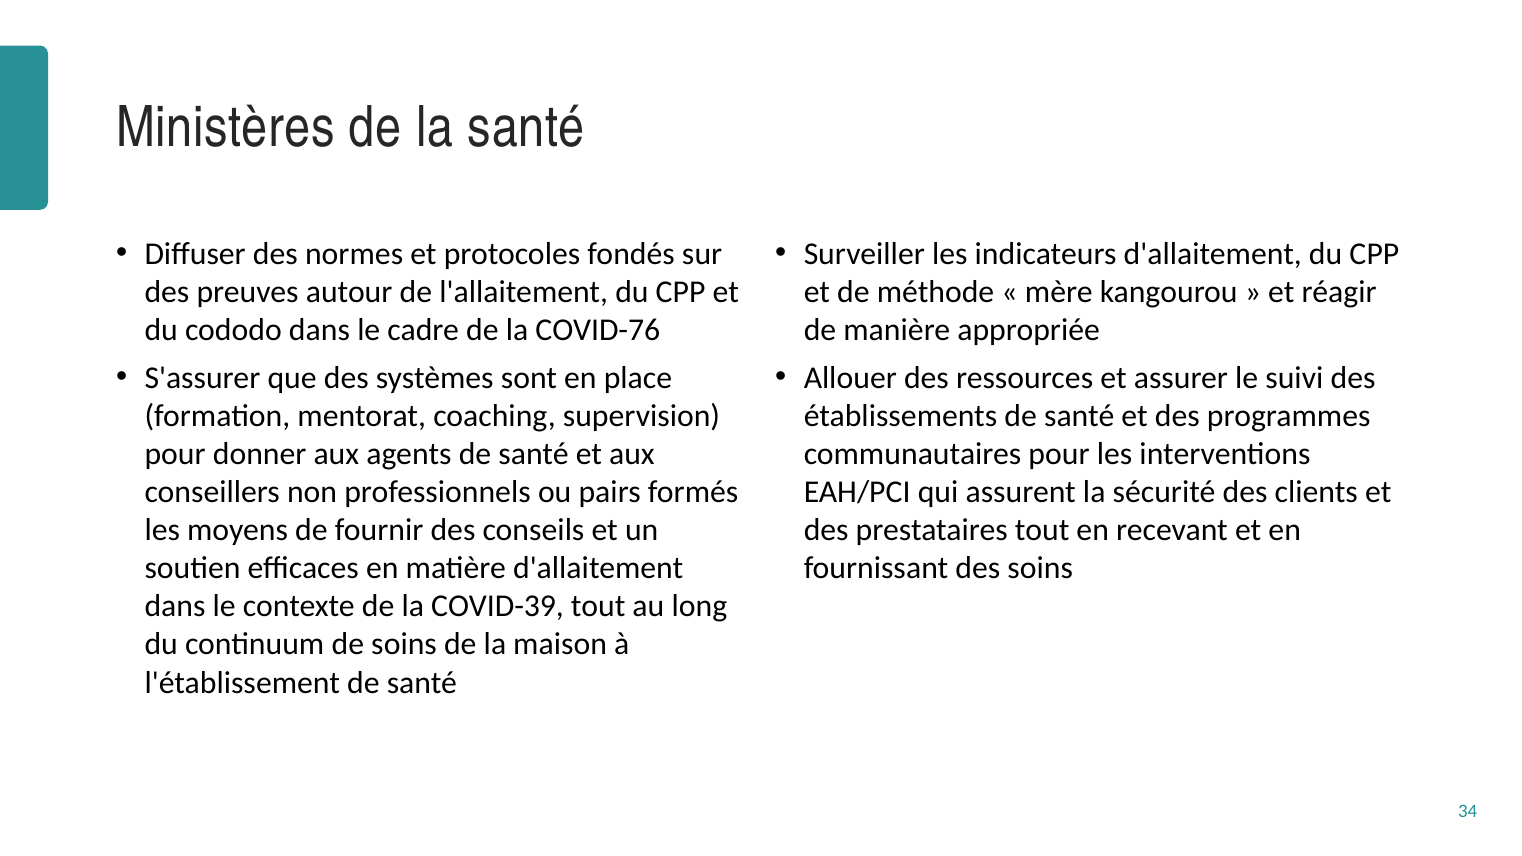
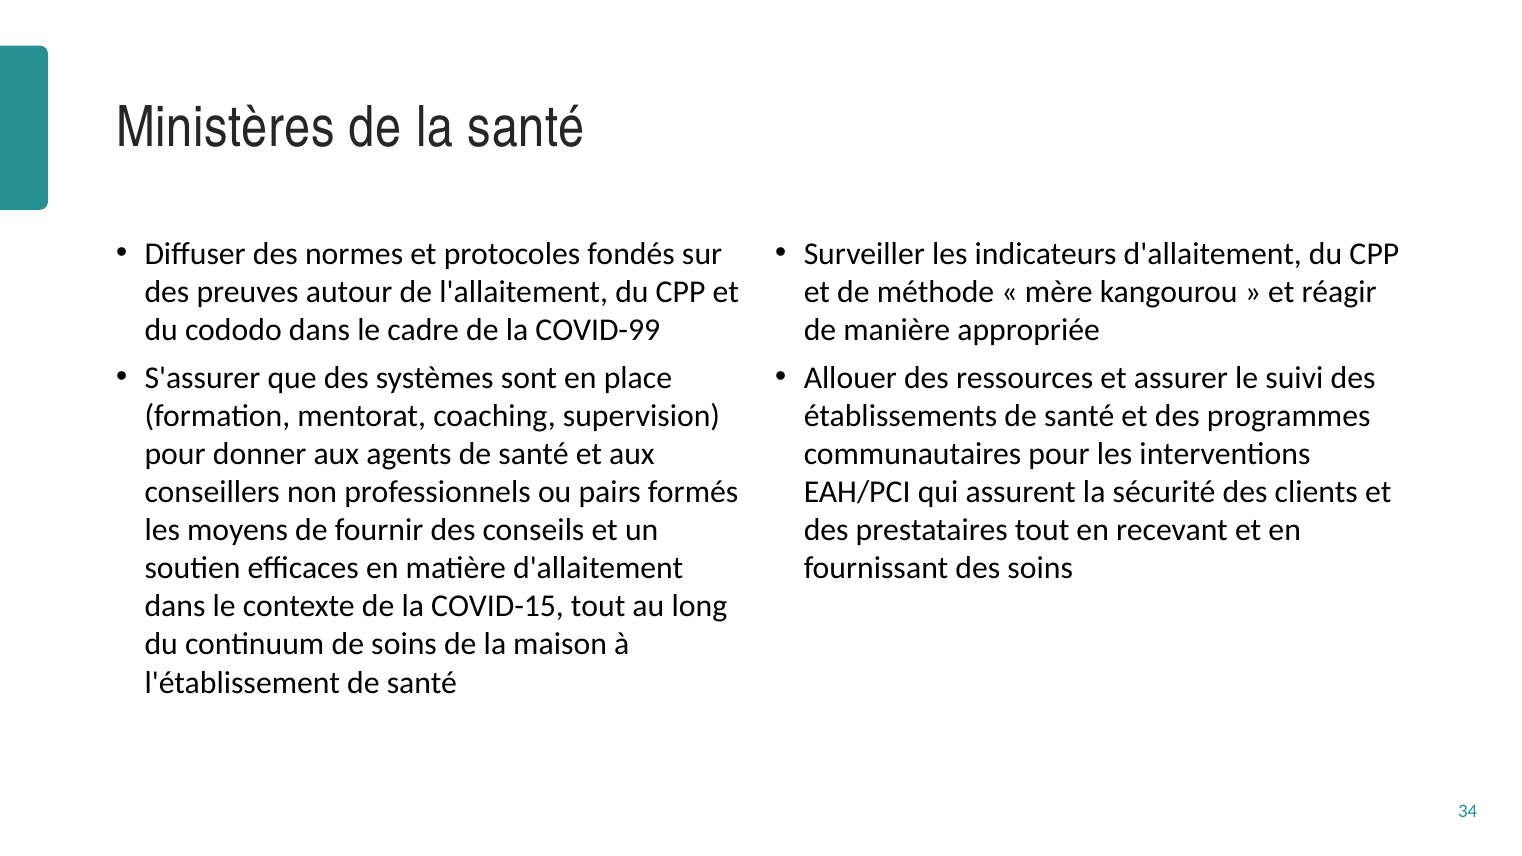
COVID-76: COVID-76 -> COVID-99 (598, 330)
COVID-39: COVID-39 -> COVID-15 (498, 606)
